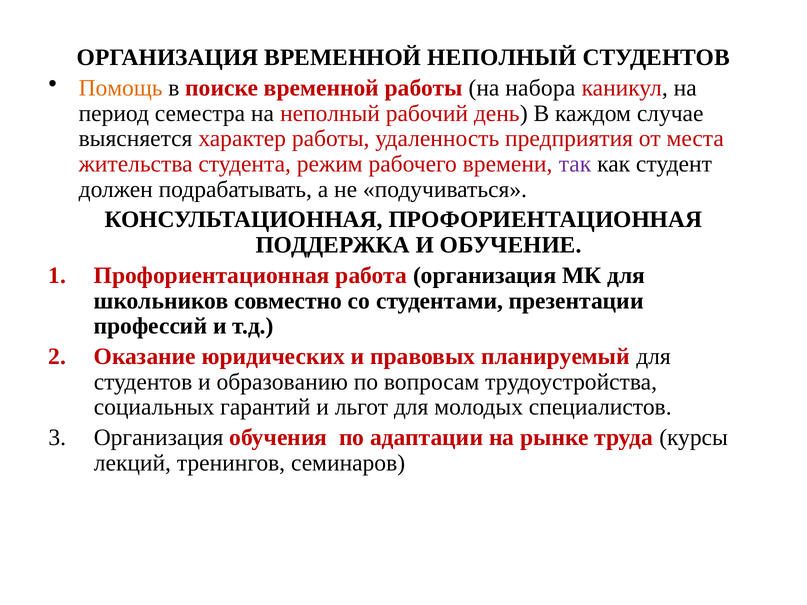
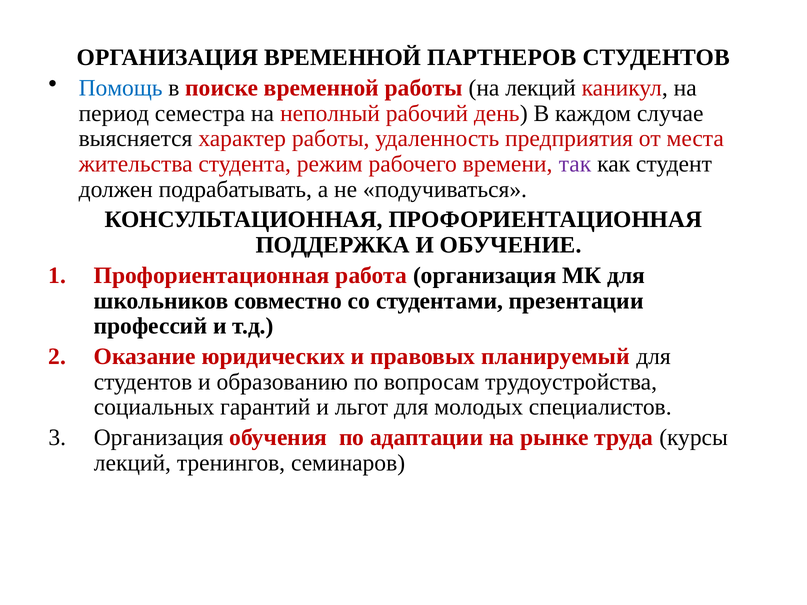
ВРЕМЕННОЙ НЕПОЛНЫЙ: НЕПОЛНЫЙ -> ПАРТНЕРОВ (502, 58)
Помощь colour: orange -> blue (121, 88)
на набора: набора -> лекций (541, 88)
